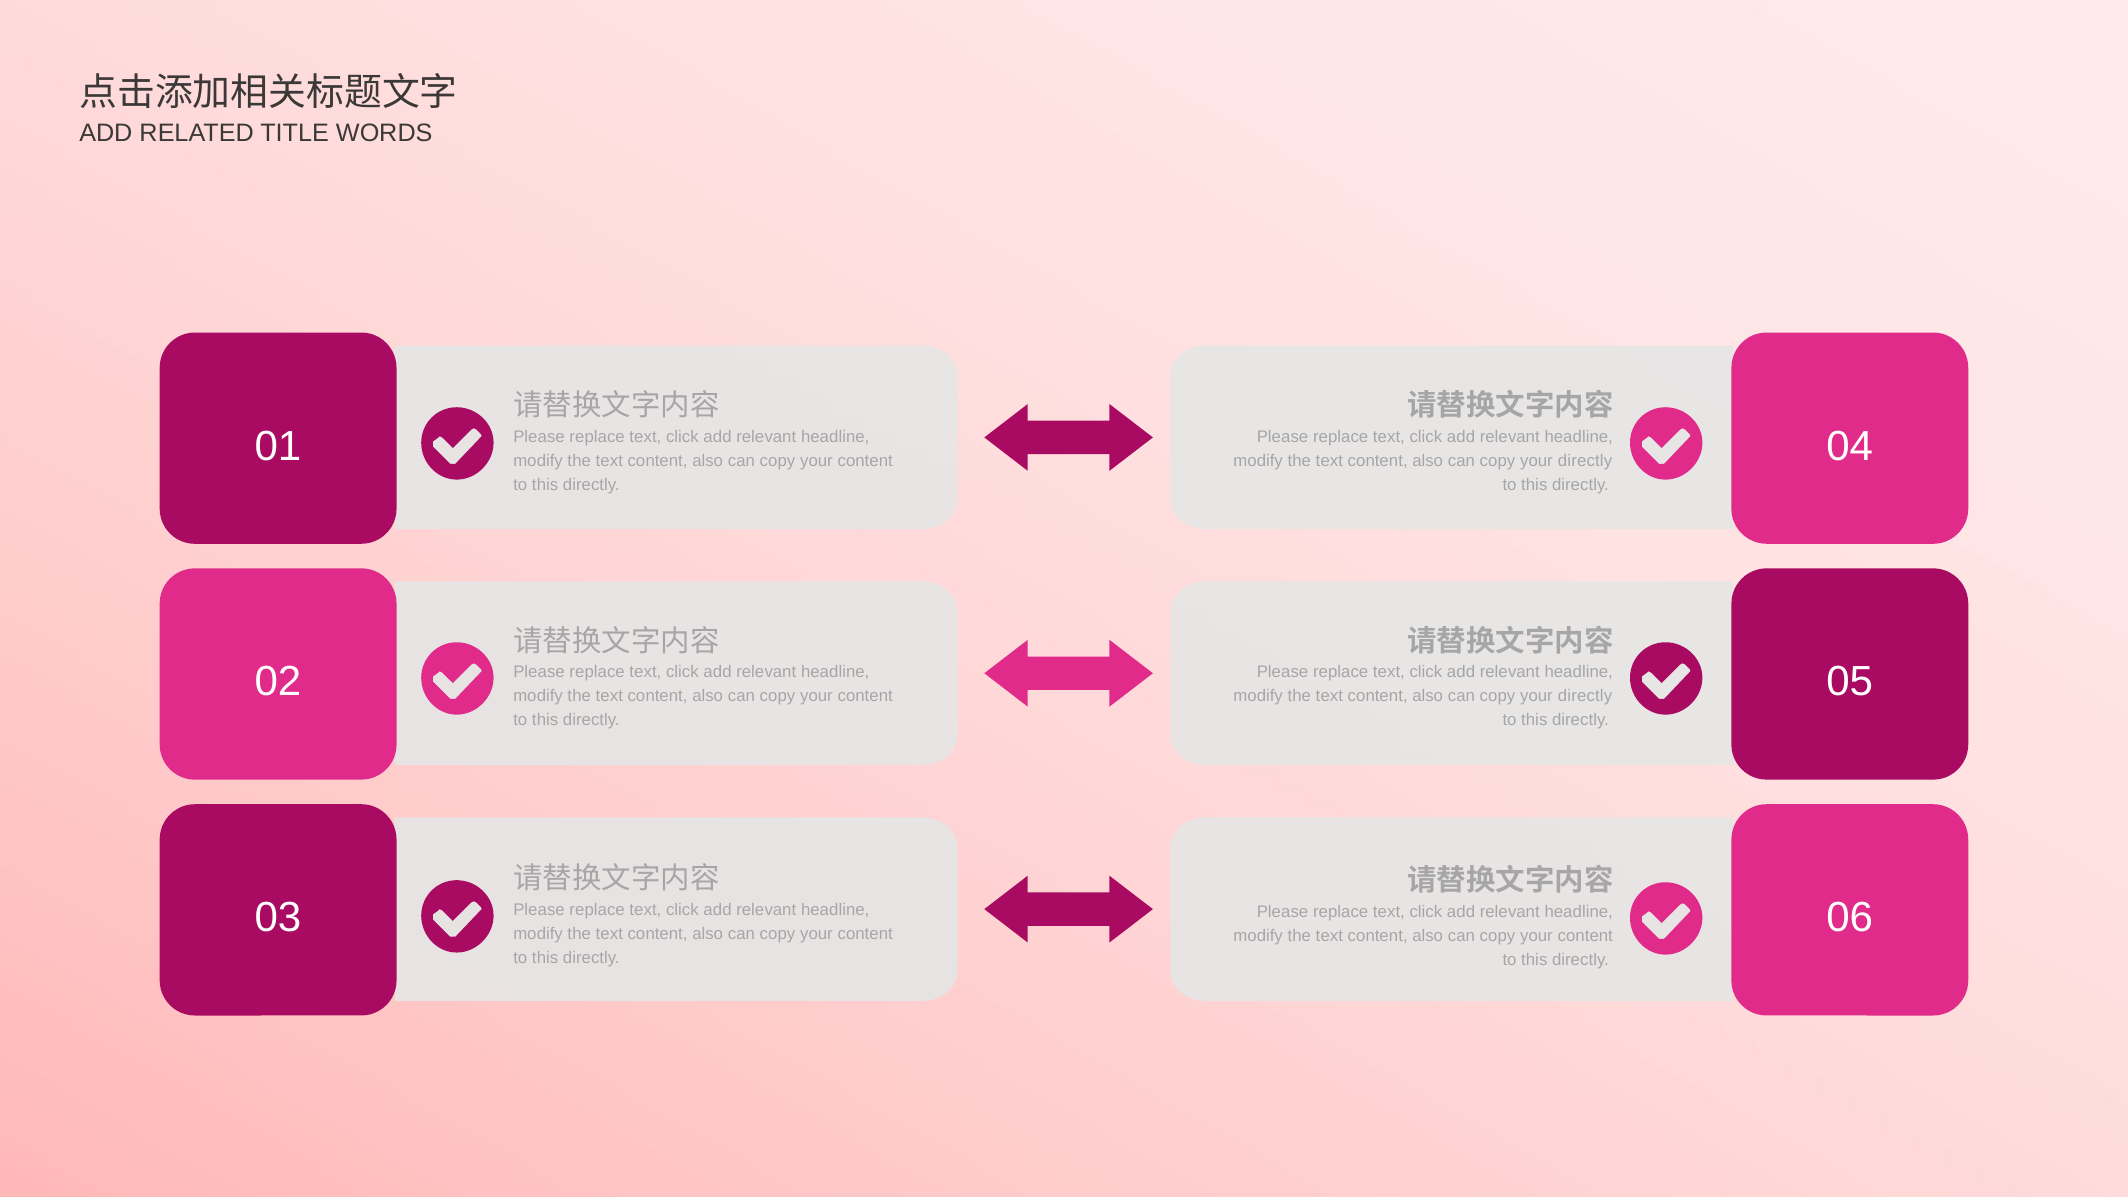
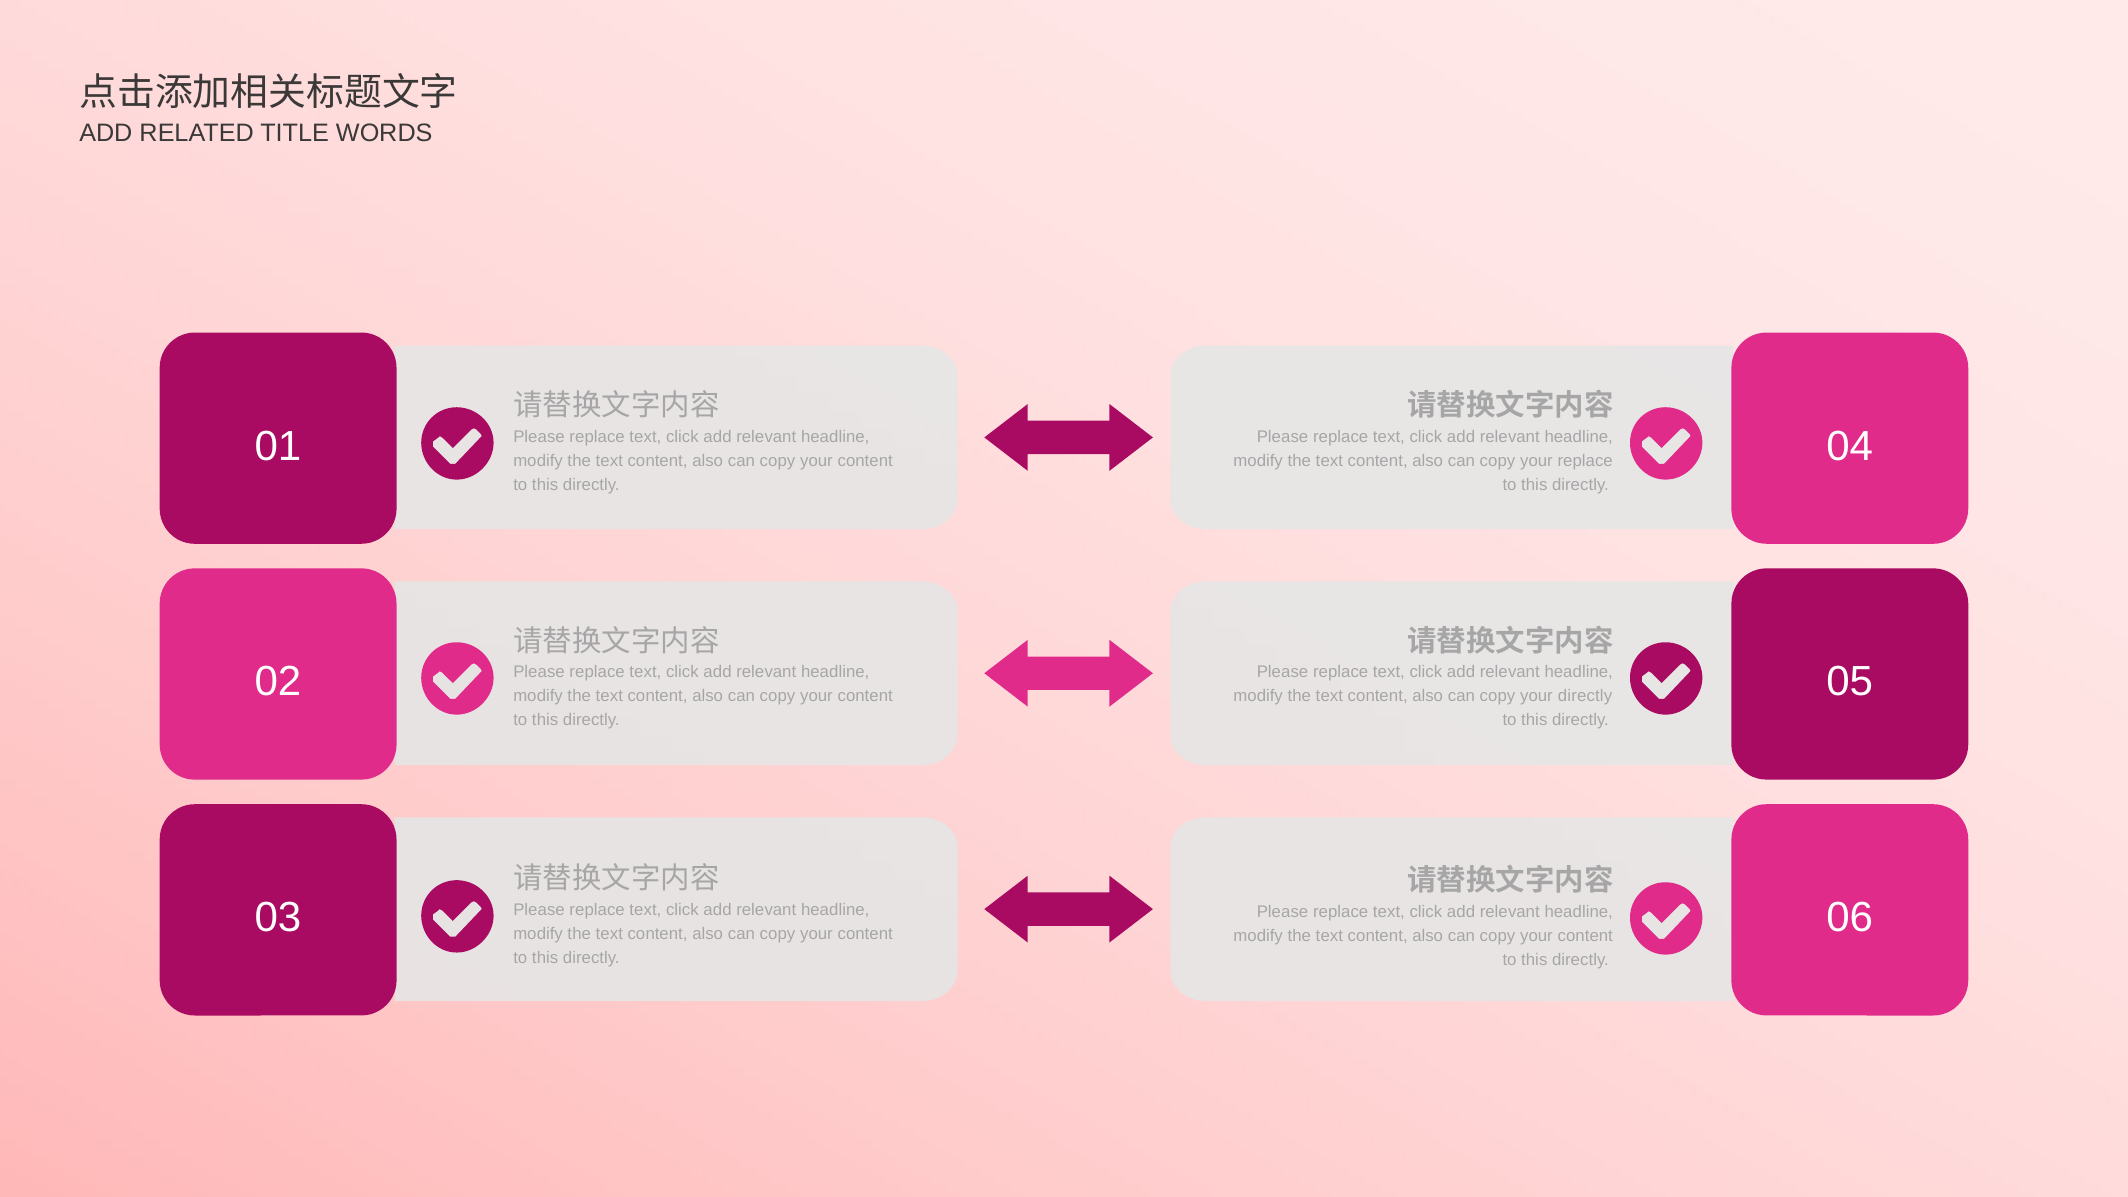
directly: directly -> replace (1585, 461)
